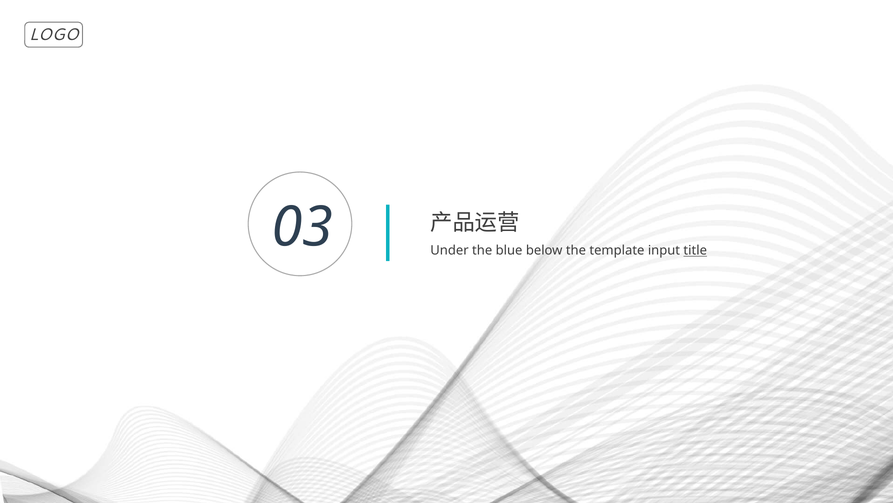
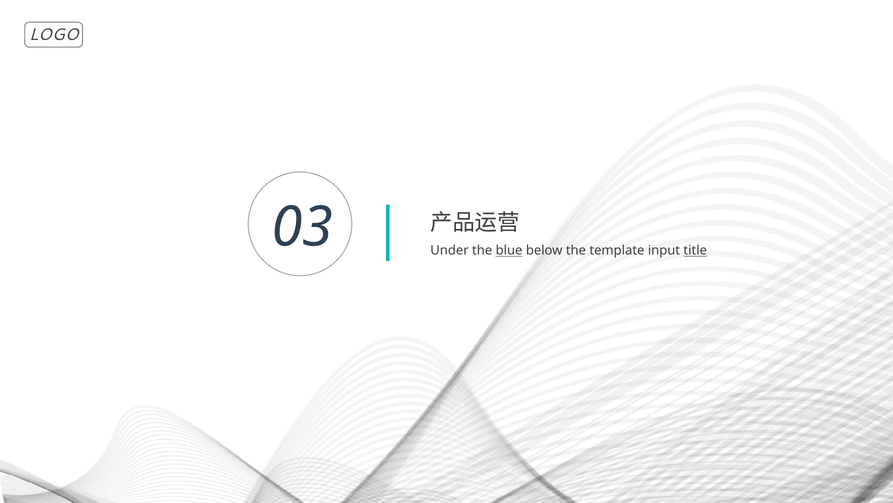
blue underline: none -> present (509, 250)
